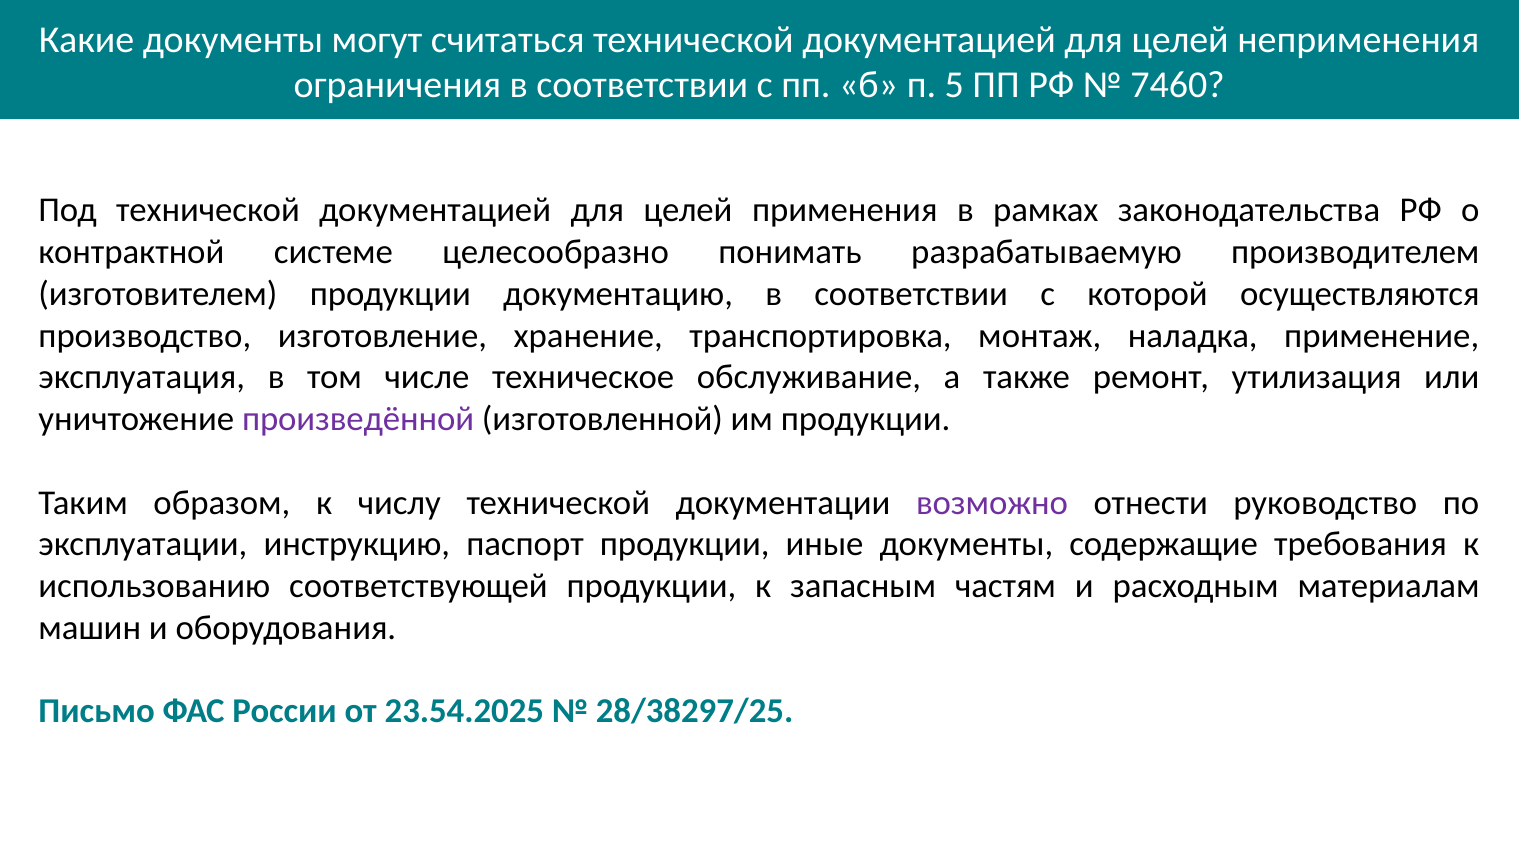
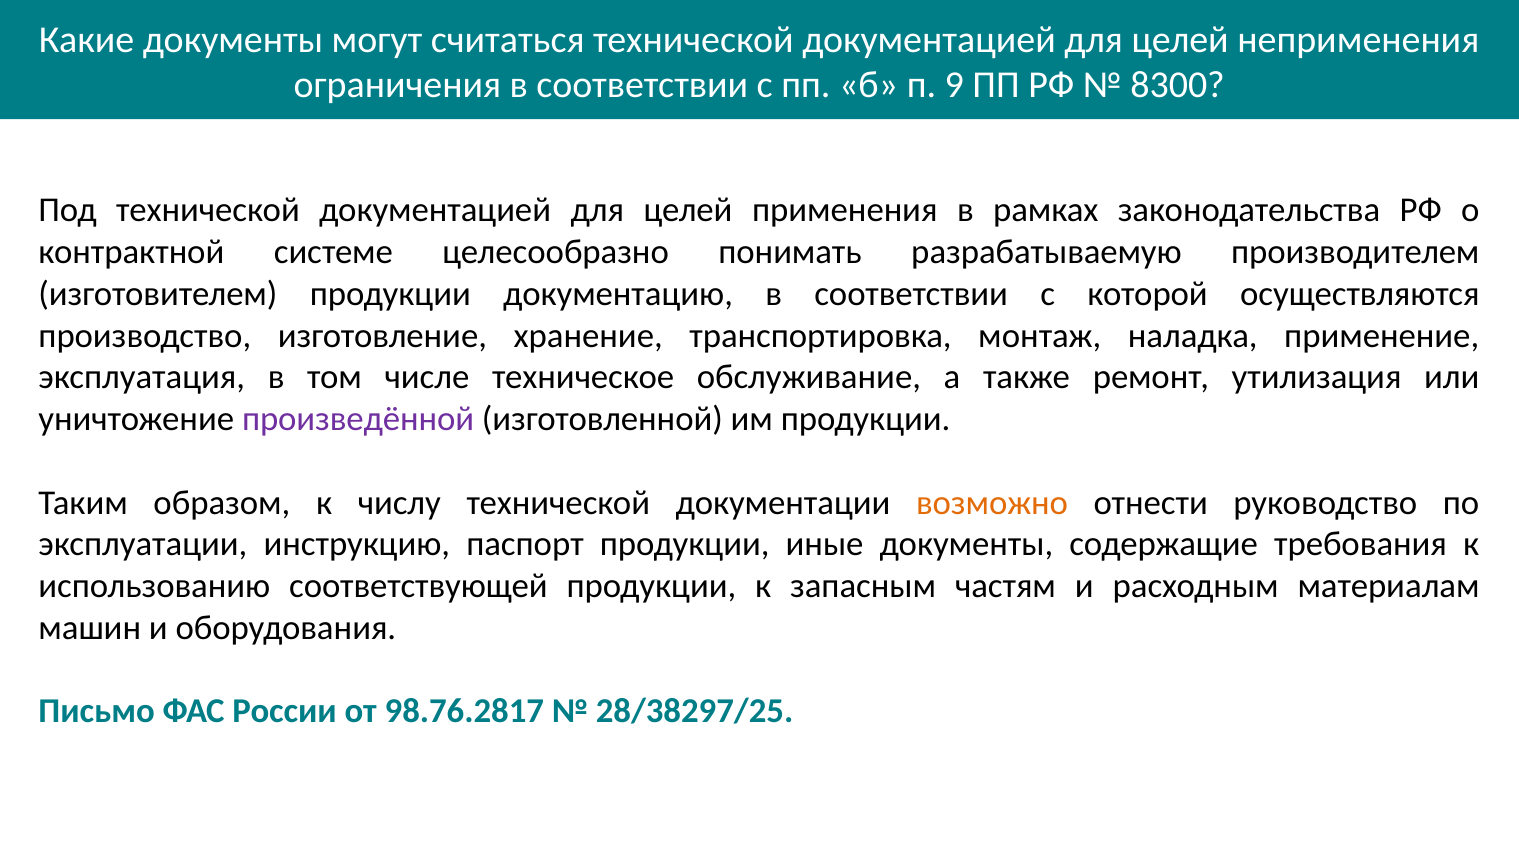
5: 5 -> 9 (954, 85)
7460: 7460 -> 8300 (1178, 85)
возможно colour: purple -> orange (992, 503)
23.54.2025: 23.54.2025 -> 98.76.2817 (464, 712)
